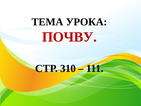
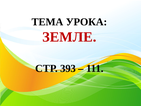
ПОЧВУ: ПОЧВУ -> ЗЕМЛЕ (69, 37)
310: 310 -> 393 (68, 68)
